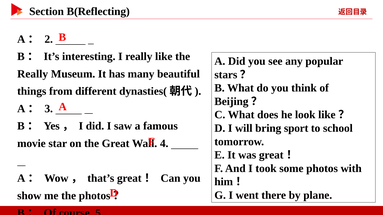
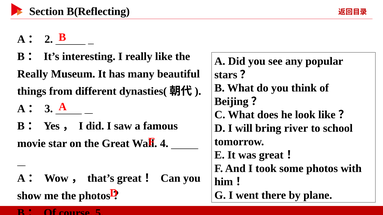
sport: sport -> river (296, 128)
